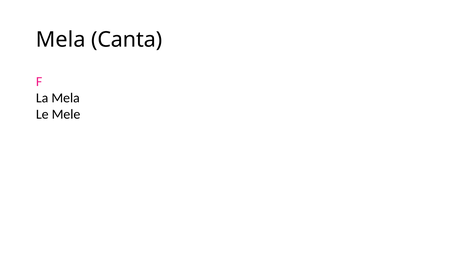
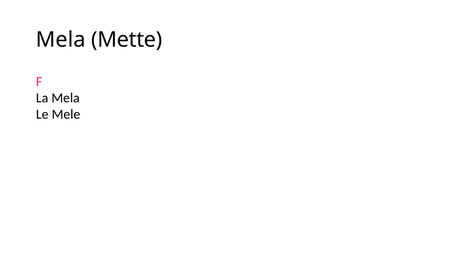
Canta: Canta -> Mette (127, 40)
